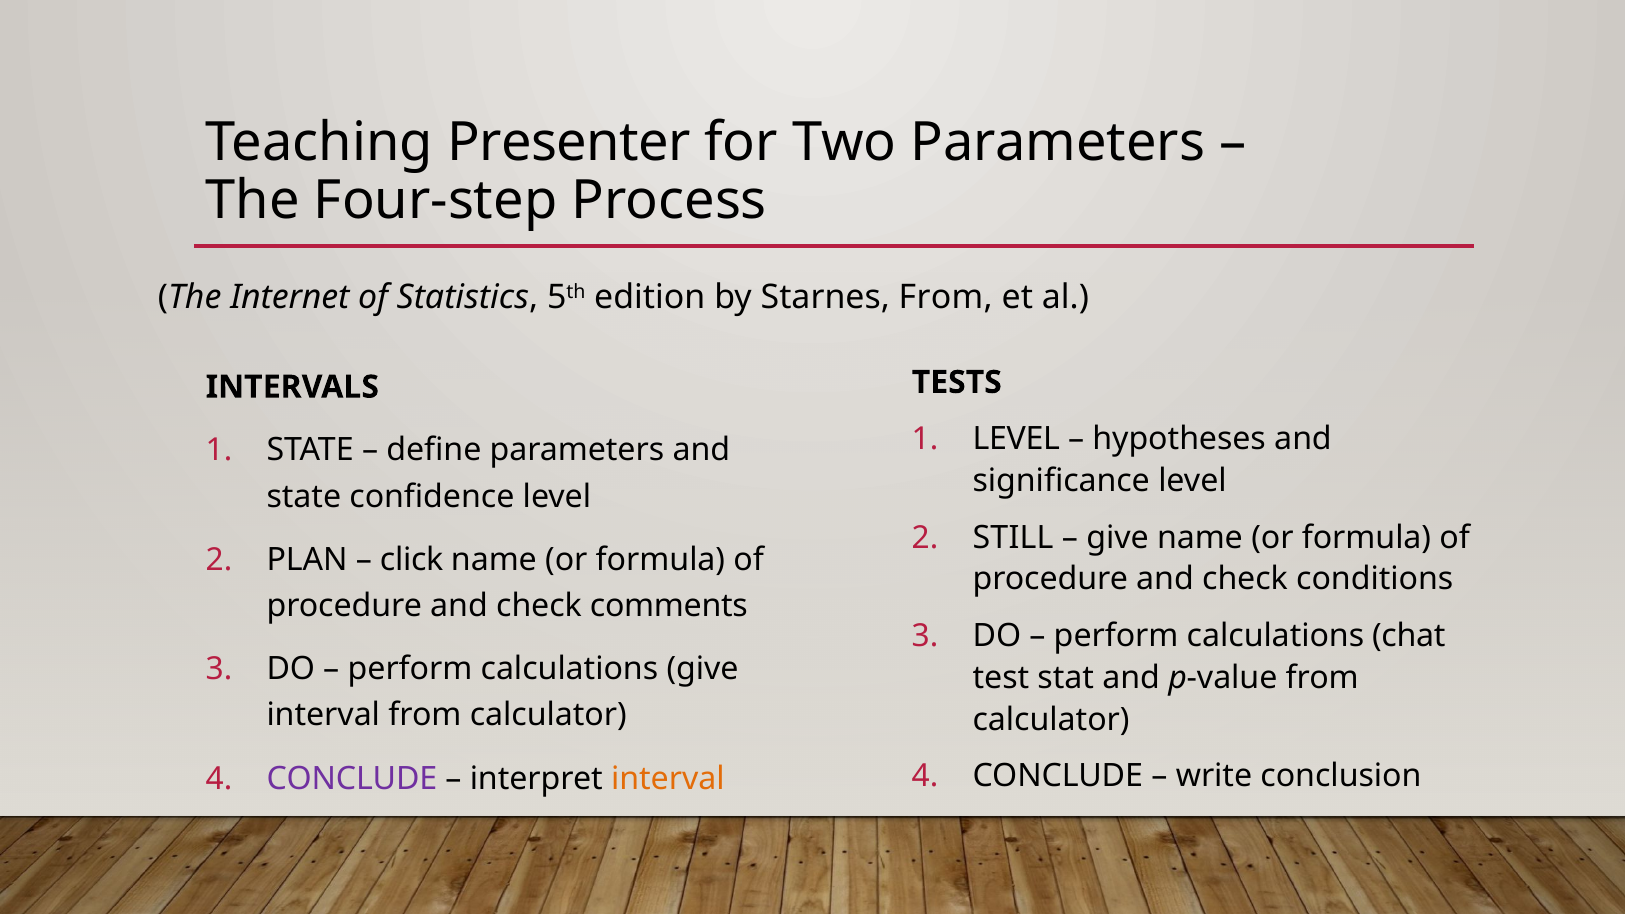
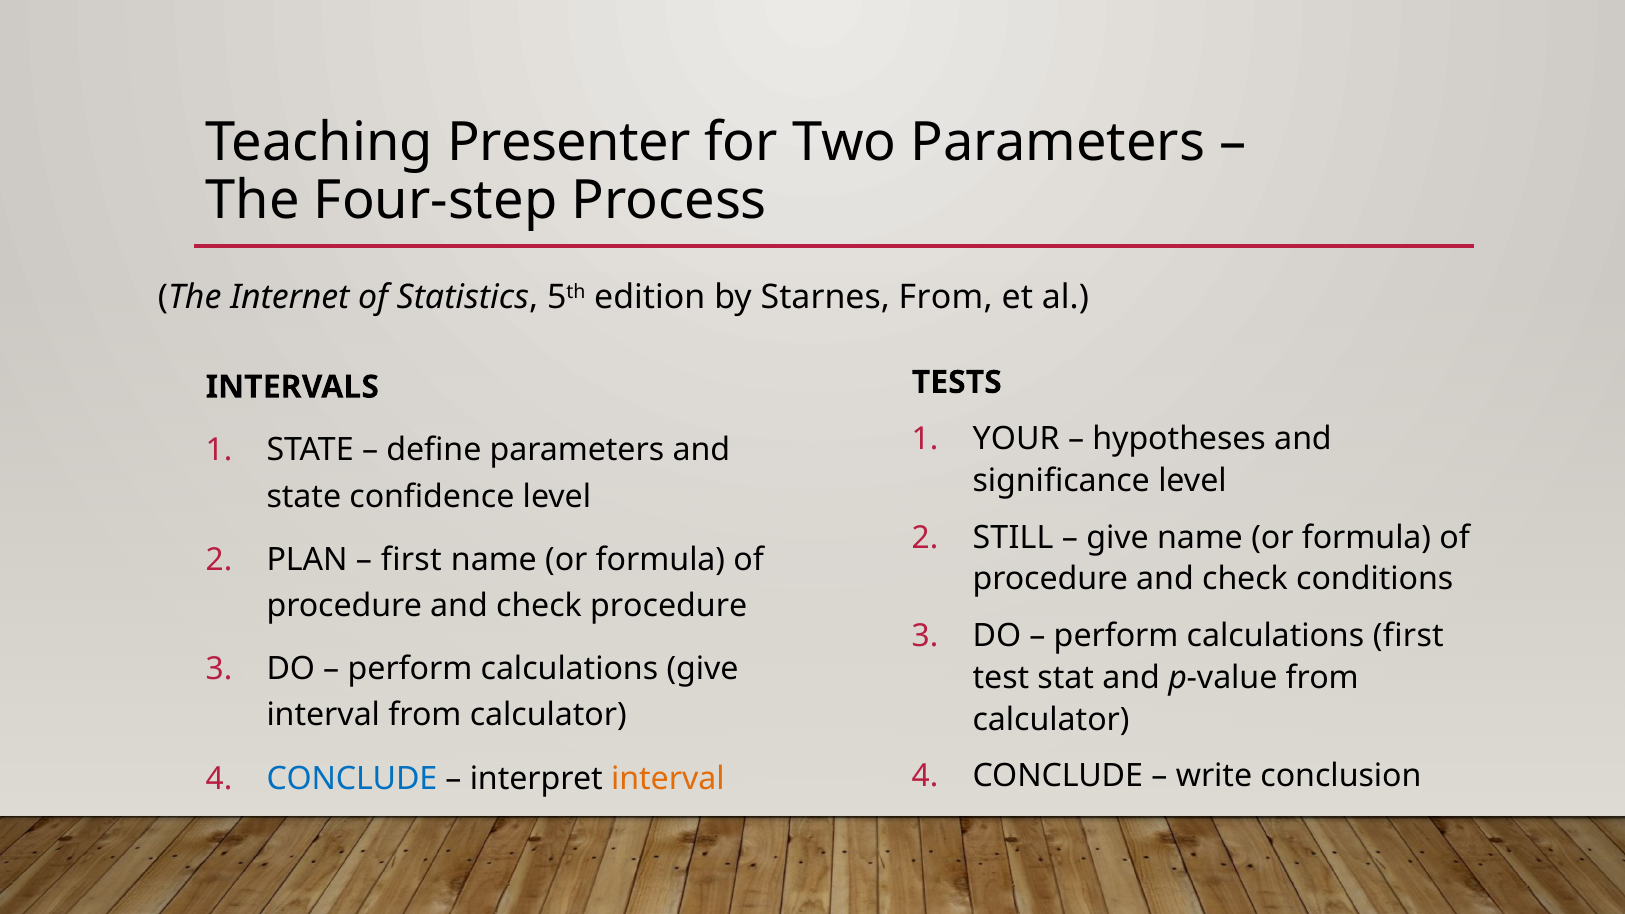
LEVEL: LEVEL -> YOUR (1016, 439)
click: click -> first (411, 560)
check comments: comments -> procedure (669, 606)
calculations chat: chat -> first (1408, 636)
CONCLUDE colour: purple -> blue (352, 779)
